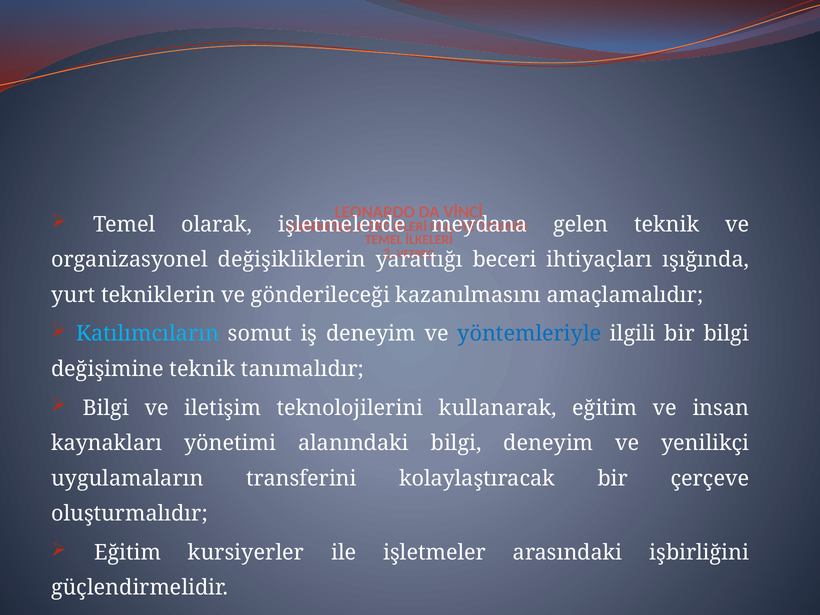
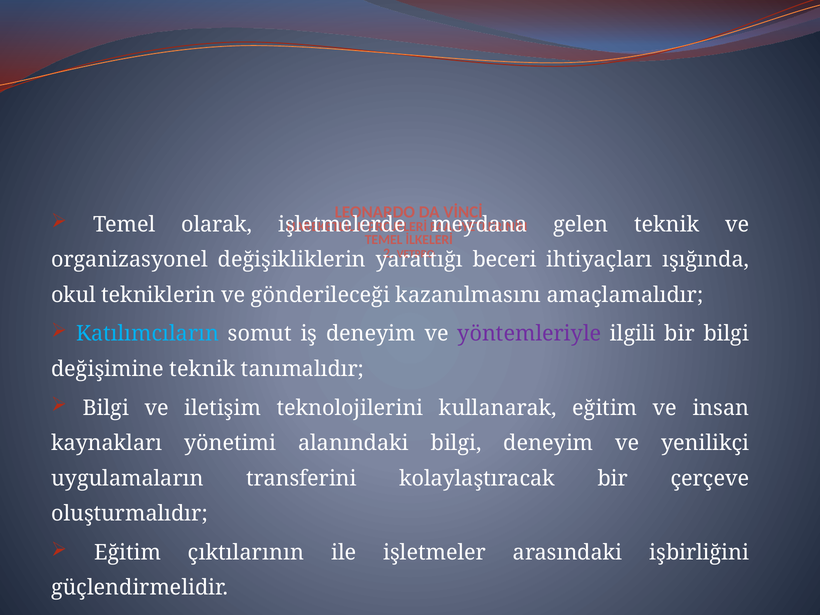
yurt: yurt -> okul (74, 295)
yöntemleriyle colour: blue -> purple (529, 334)
kursiyerler: kursiyerler -> çıktılarının (246, 553)
